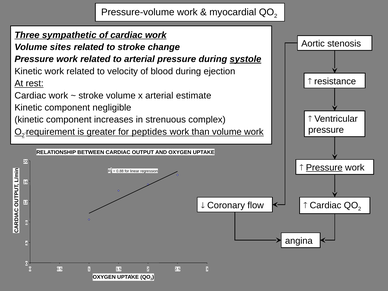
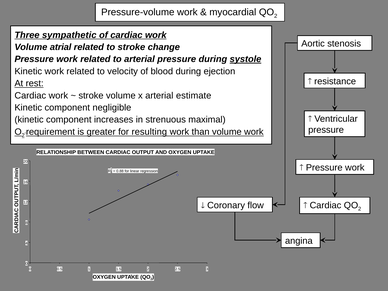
sites: sites -> atrial (61, 47)
complex: complex -> maximal (207, 120)
peptides: peptides -> resulting (149, 132)
Pressure underline: present -> none (324, 168)
